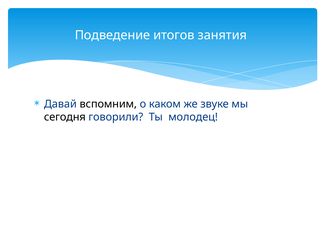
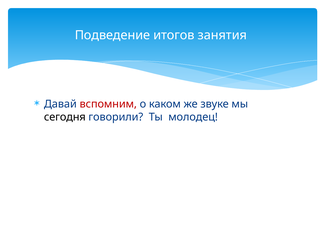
вспомним colour: black -> red (108, 104)
